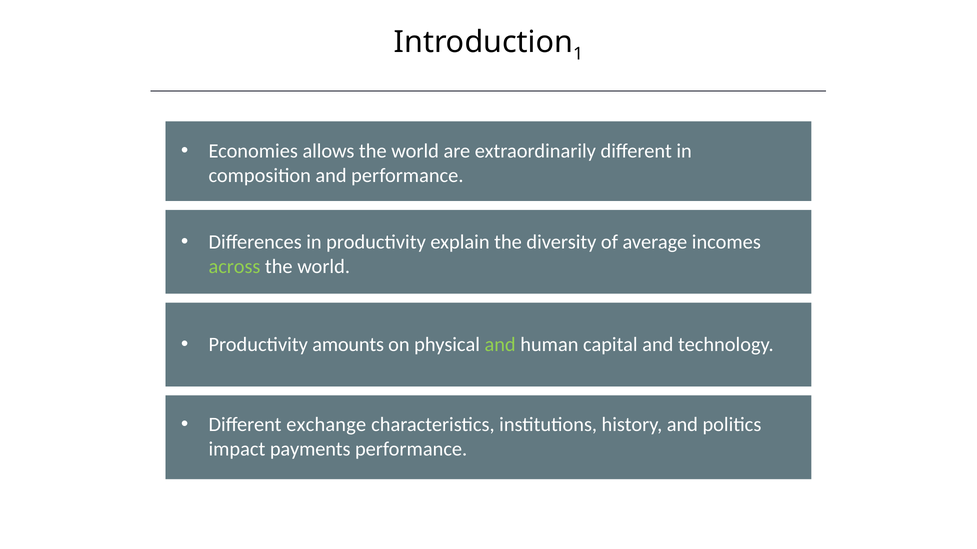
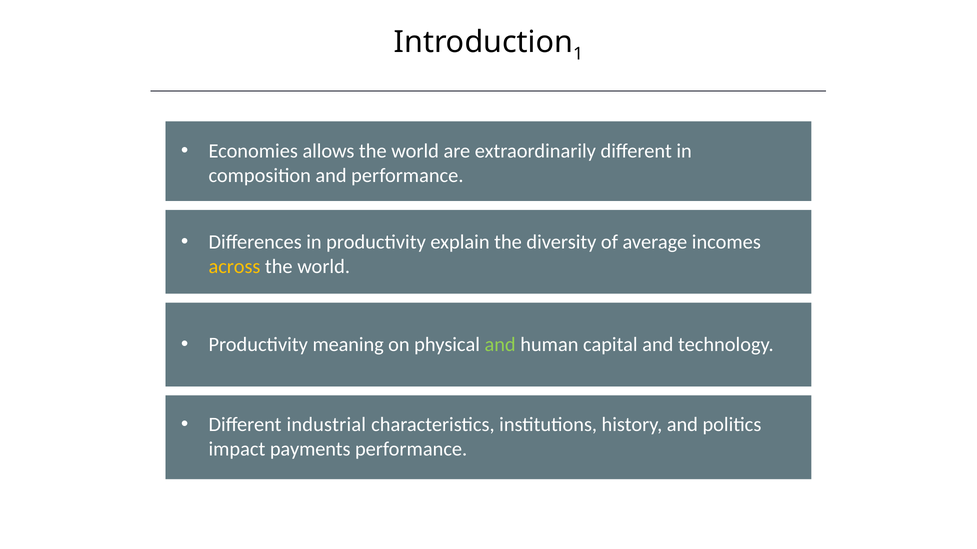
across colour: light green -> yellow (234, 267)
amounts: amounts -> meaning (348, 345)
exchange: exchange -> industrial (326, 425)
